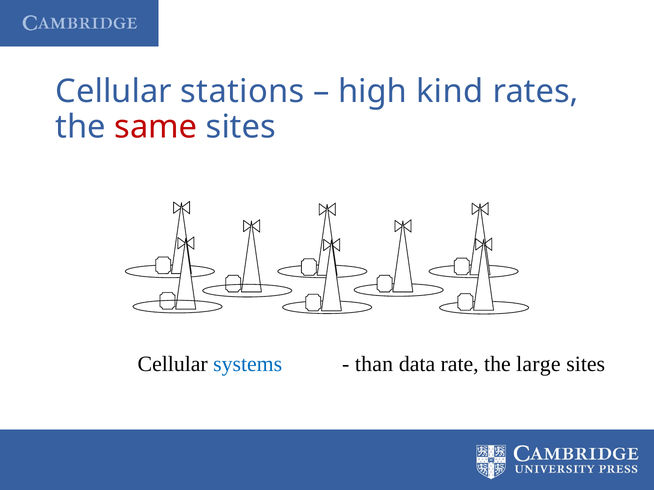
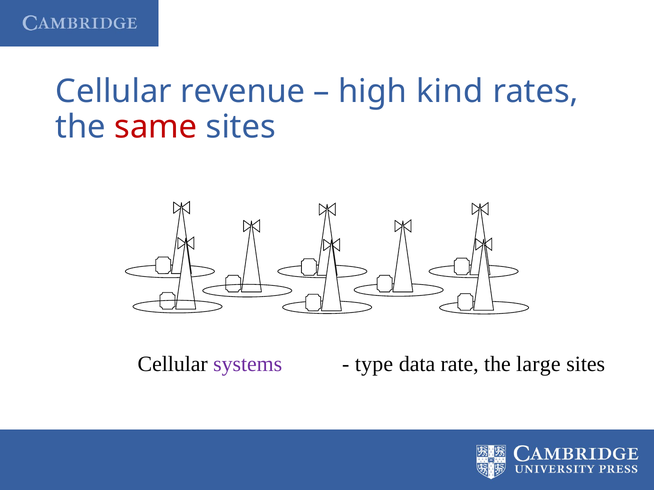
stations: stations -> revenue (243, 92)
systems colour: blue -> purple (248, 365)
than: than -> type (374, 365)
